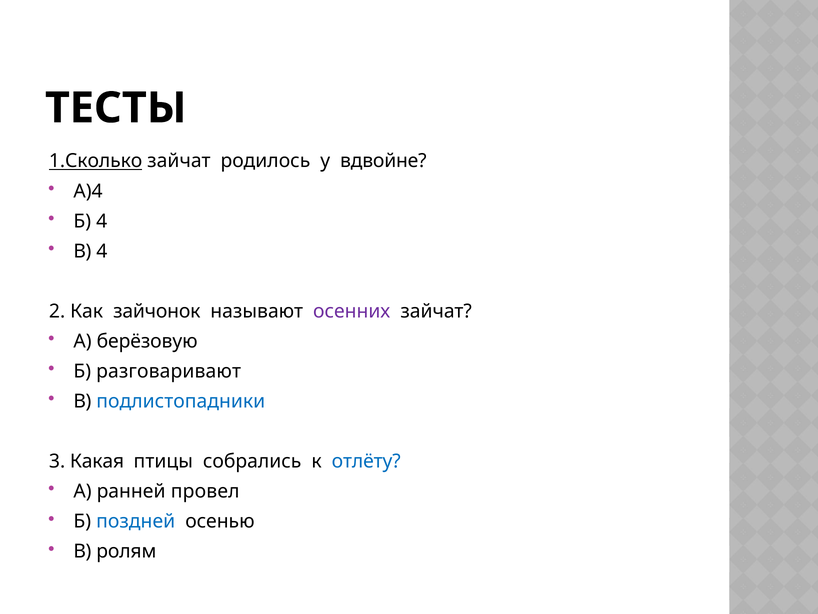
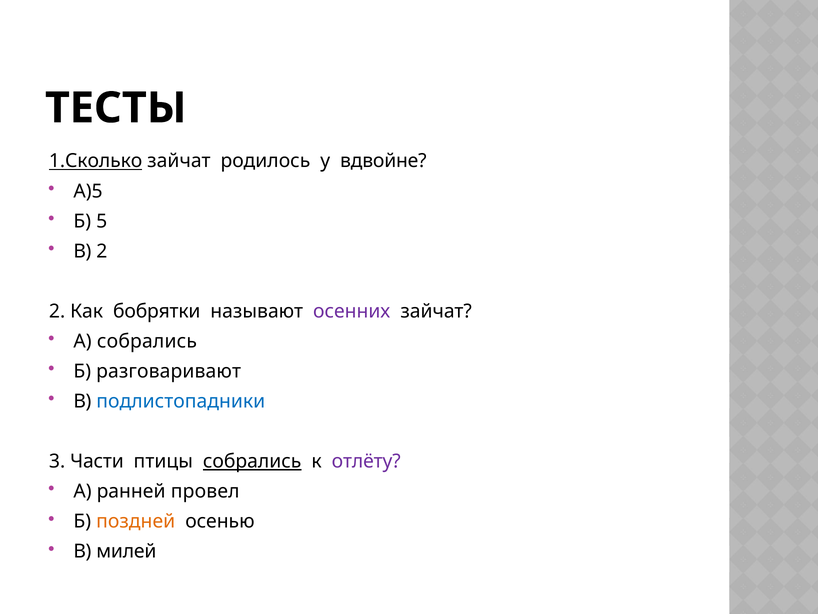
А)4: А)4 -> А)5 (88, 191)
Б 4: 4 -> 5 (102, 221)
В 4: 4 -> 2 (102, 251)
зайчонок: зайчонок -> бобрятки (157, 311)
А берёзовую: берёзовую -> собрались (147, 341)
Какая: Какая -> Части (97, 461)
собрались underline: none -> present (252, 461)
отлёту colour: blue -> purple (366, 461)
поздней colour: blue -> orange (136, 521)
ролям: ролям -> милей (126, 551)
